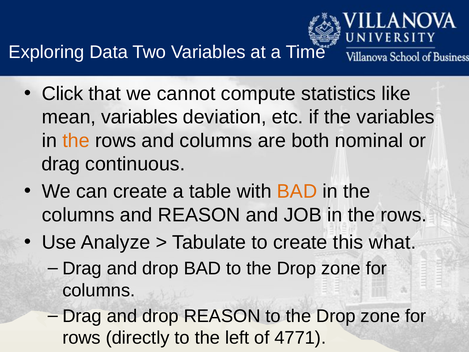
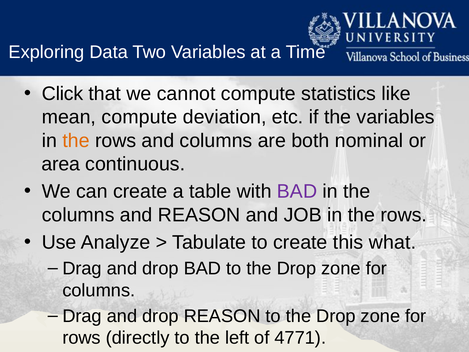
mean variables: variables -> compute (139, 117)
drag: drag -> area (61, 164)
BAD colour: orange -> purple (297, 191)
